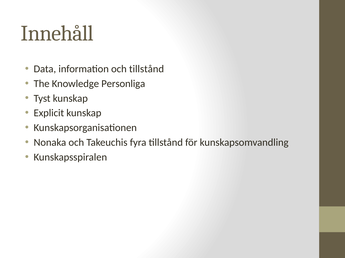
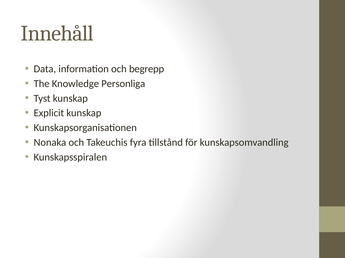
och tillstånd: tillstånd -> begrepp (147, 69)
